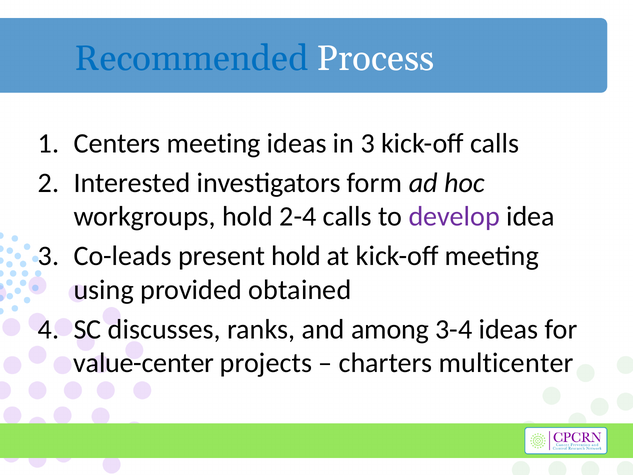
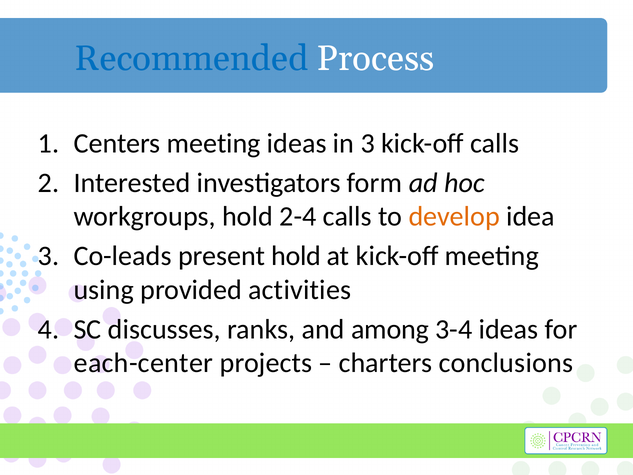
develop colour: purple -> orange (454, 217)
obtained: obtained -> activities (300, 290)
value-center: value-center -> each-center (143, 363)
multicenter: multicenter -> conclusions (506, 363)
